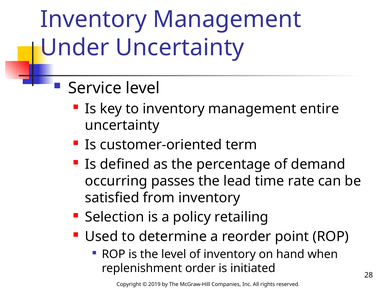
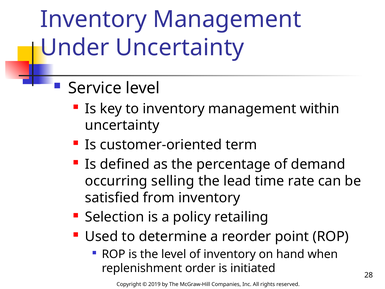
entire: entire -> within (320, 109)
passes: passes -> selling (173, 181)
